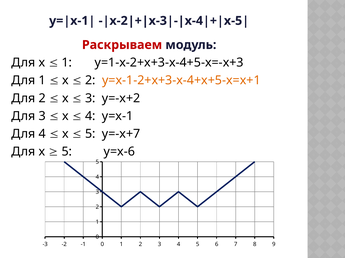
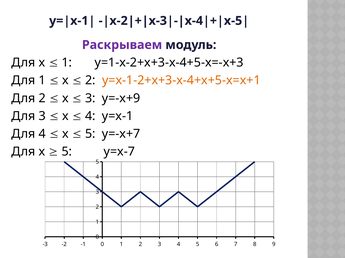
Раскрываем colour: red -> purple (122, 45)
y=-x+2: y=-x+2 -> y=-x+9 (121, 98)
y=x-6: y=x-6 -> y=x-7 (119, 152)
